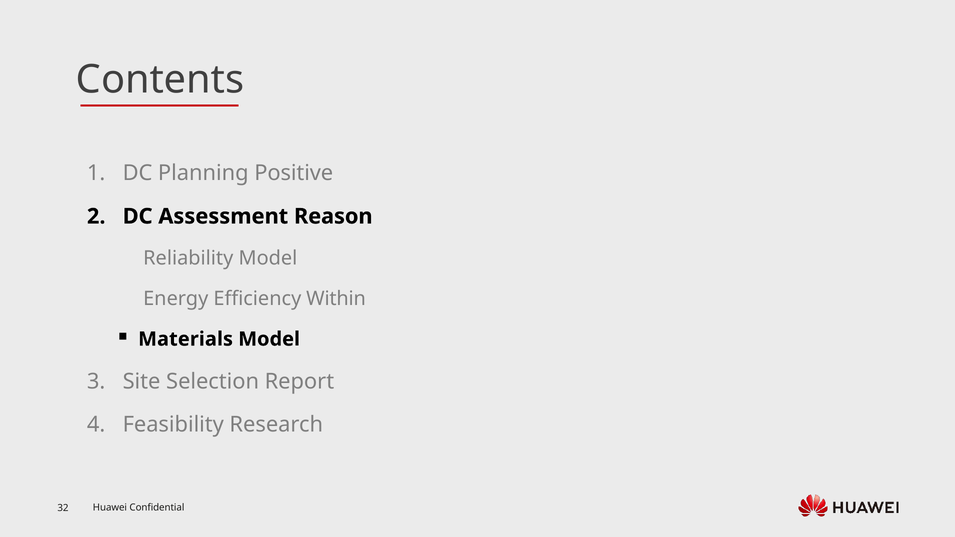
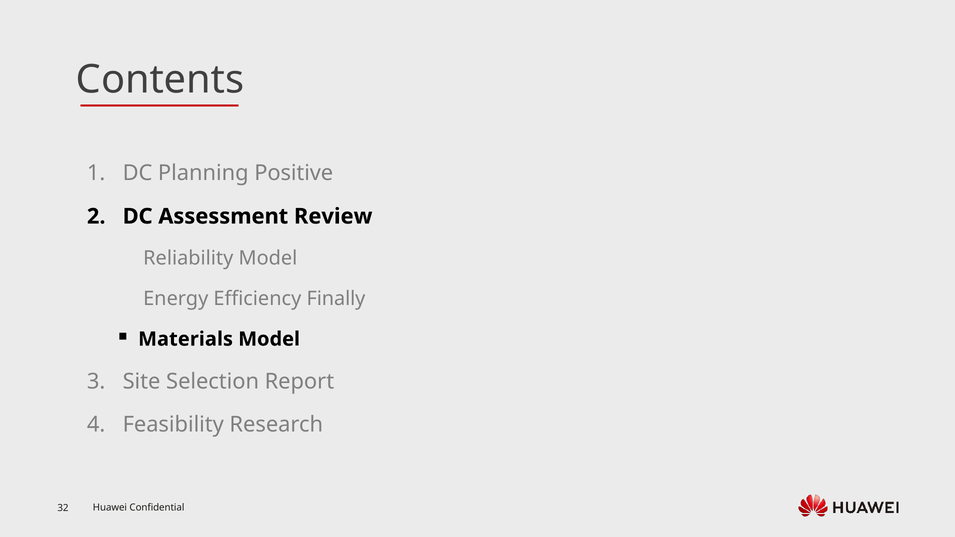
Reason: Reason -> Review (333, 216)
Within: Within -> Finally (336, 299)
